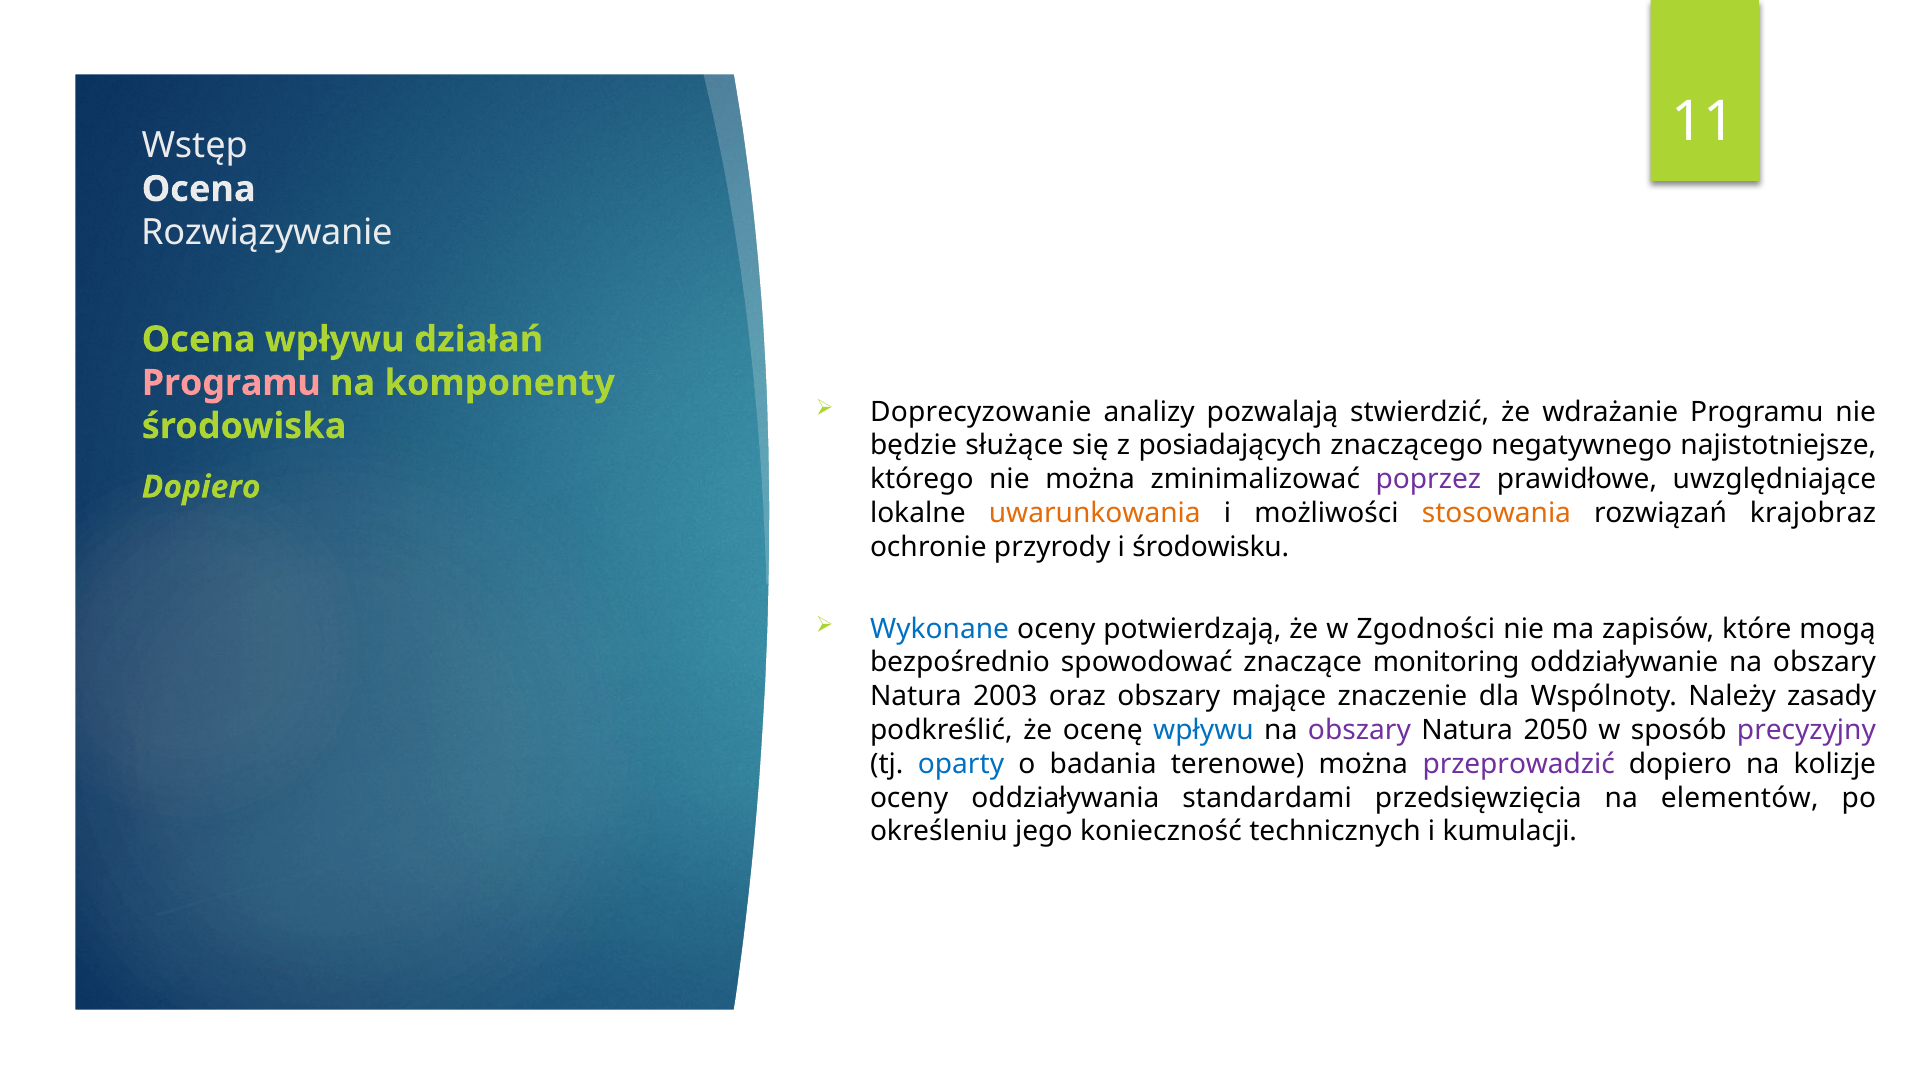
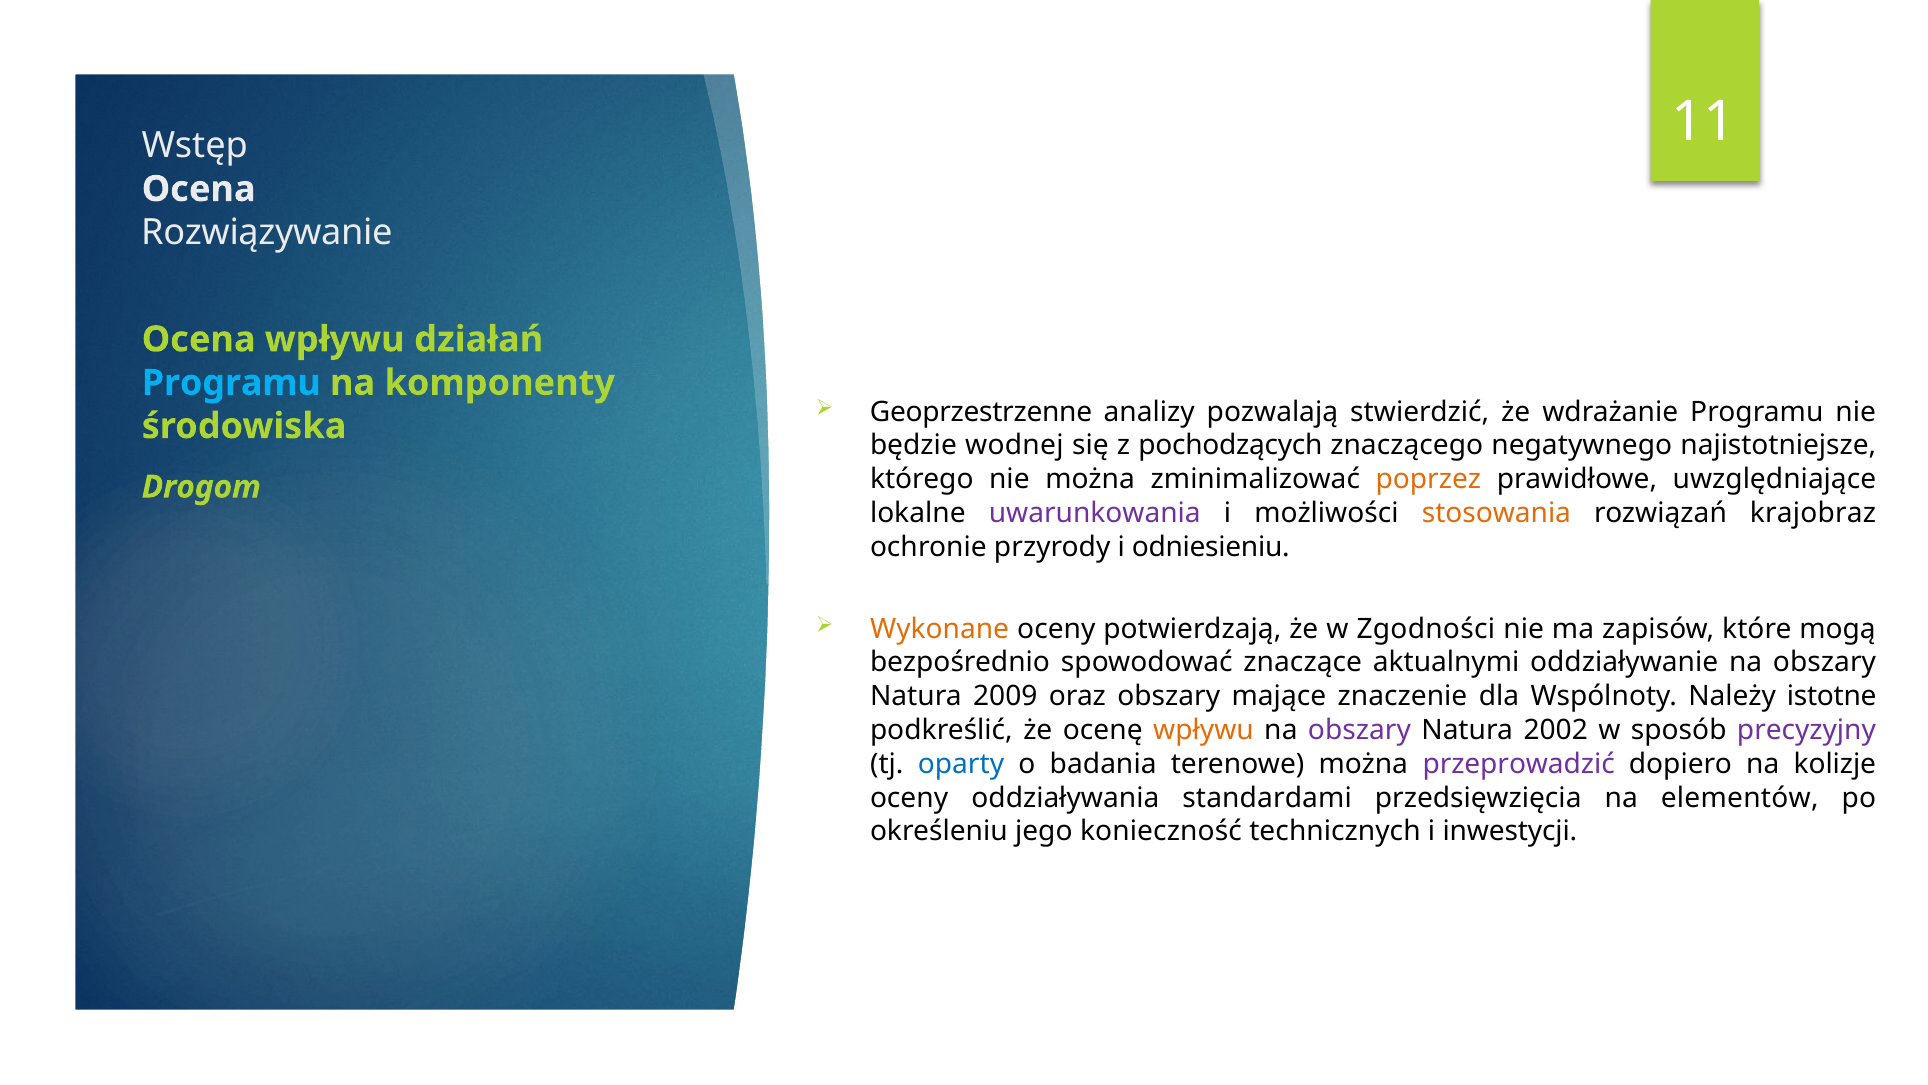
Programu colour: pink -> light blue (231, 383)
Doprecyzowanie: Doprecyzowanie -> Geoprzestrzenne (981, 412)
służące: służące -> wodnej (1014, 445)
posiadających: posiadających -> pochodzących (1230, 445)
poprzez colour: purple -> orange (1428, 479)
Dopiero: Dopiero -> Drogom (201, 487)
uwarunkowania colour: orange -> purple (1095, 513)
środowisku: środowisku -> odniesieniu (1211, 547)
Wykonane colour: blue -> orange (940, 629)
monitoring: monitoring -> aktualnymi (1446, 662)
2003: 2003 -> 2009 (1005, 696)
zasady: zasady -> istotne (1832, 696)
wpływu colour: blue -> orange (1203, 730)
2050: 2050 -> 2002 (1556, 730)
kumulacji: kumulacji -> inwestycji (1510, 831)
